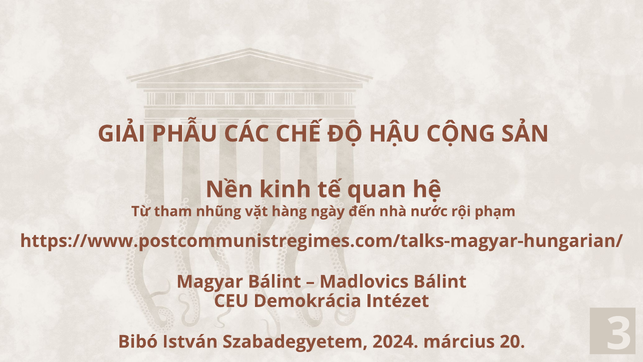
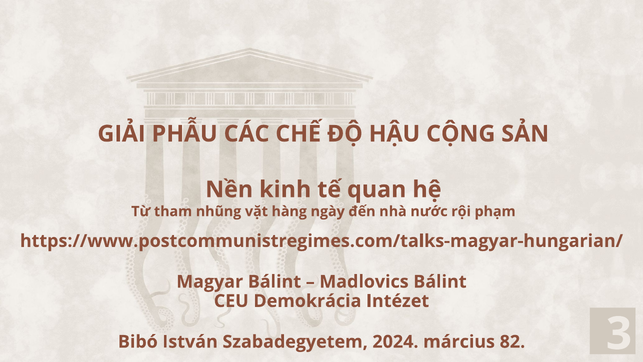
20: 20 -> 82 (512, 342)
